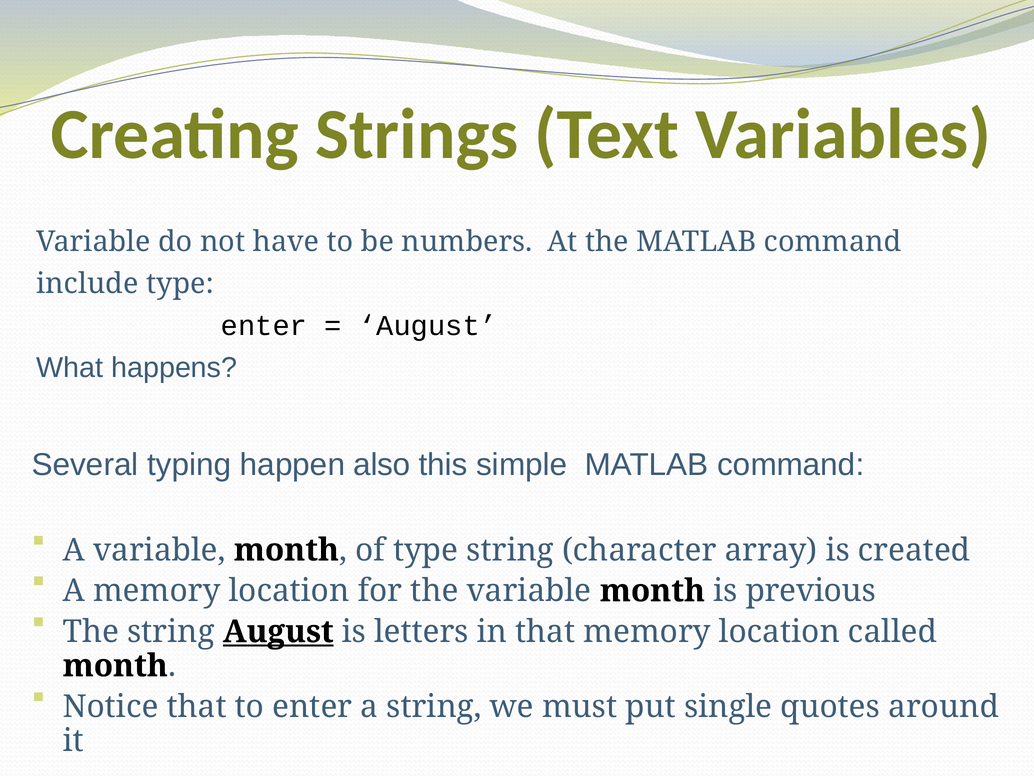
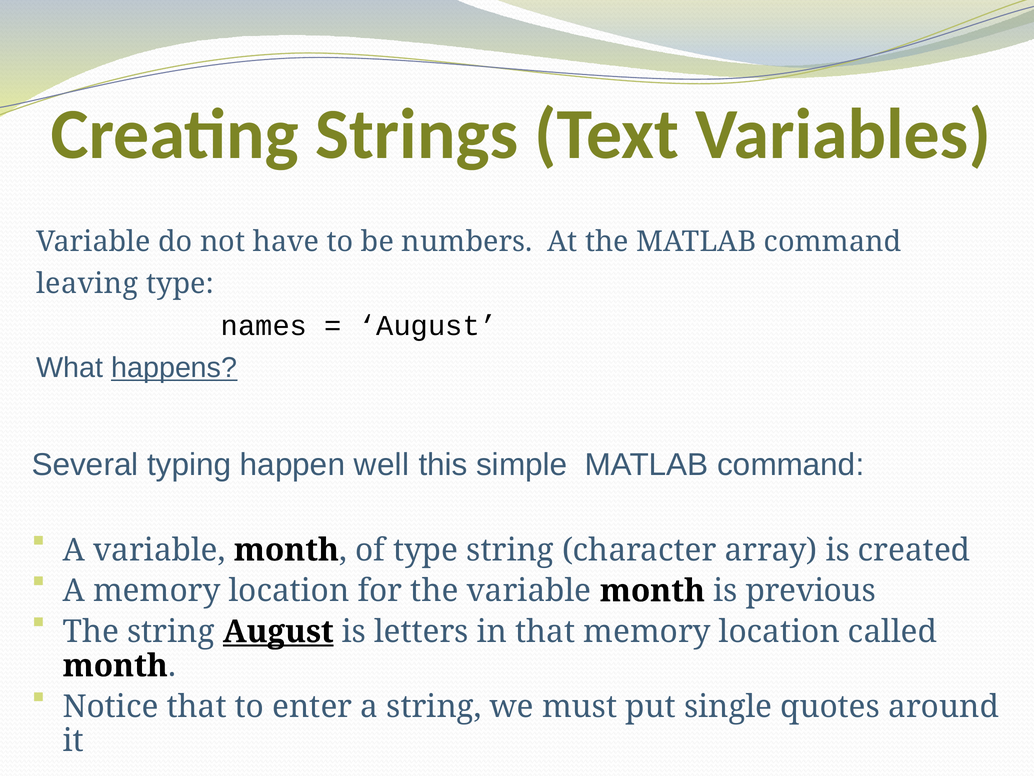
include: include -> leaving (87, 284)
enter: enter -> names (264, 326)
happens underline: none -> present (174, 368)
also: also -> well (382, 464)
